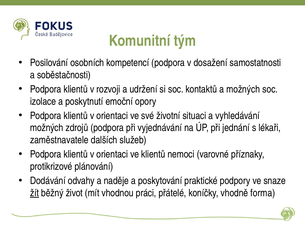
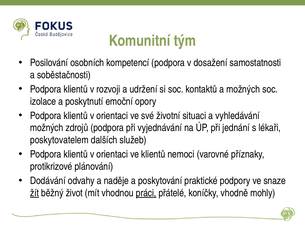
zaměstnavatele: zaměstnavatele -> poskytovatelem (59, 140)
práci underline: none -> present (146, 193)
forma: forma -> mohly (263, 193)
